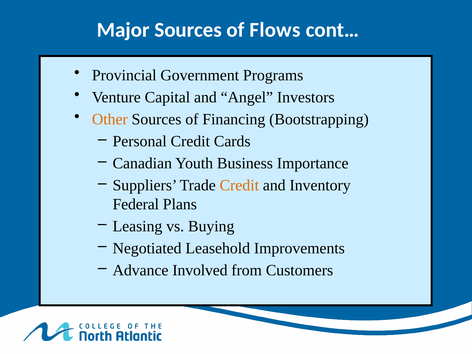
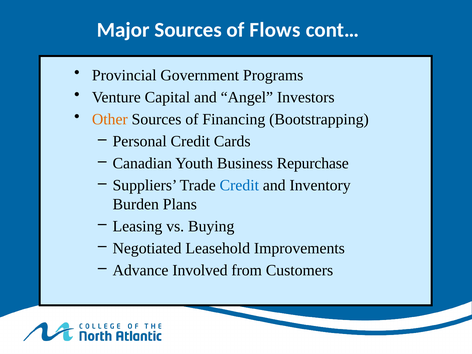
Importance: Importance -> Repurchase (313, 163)
Credit colour: orange -> blue (239, 185)
Federal: Federal -> Burden (136, 204)
